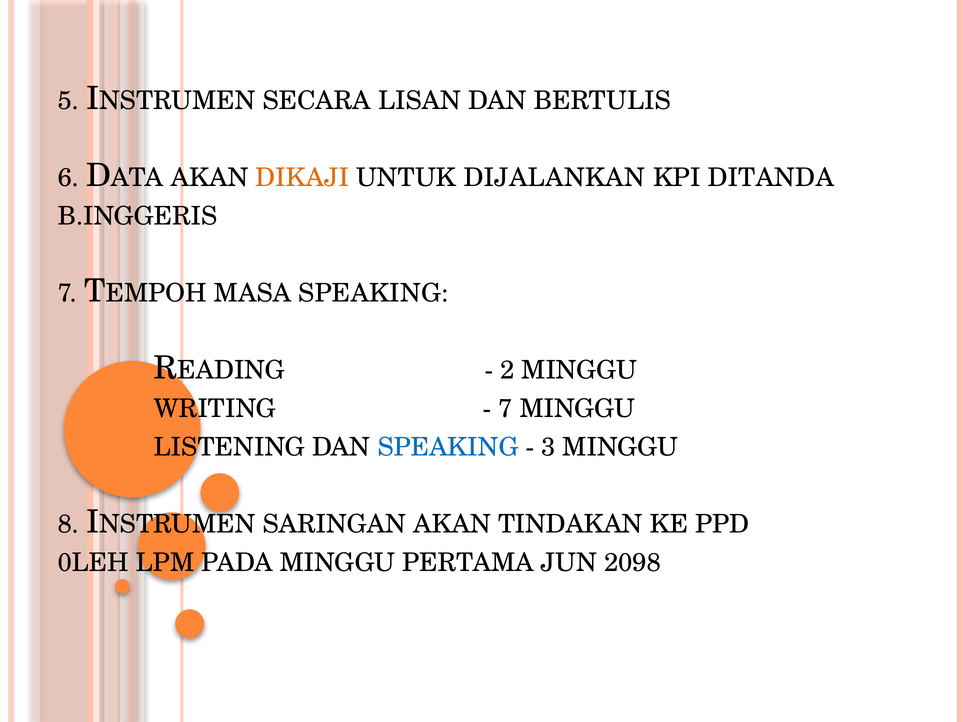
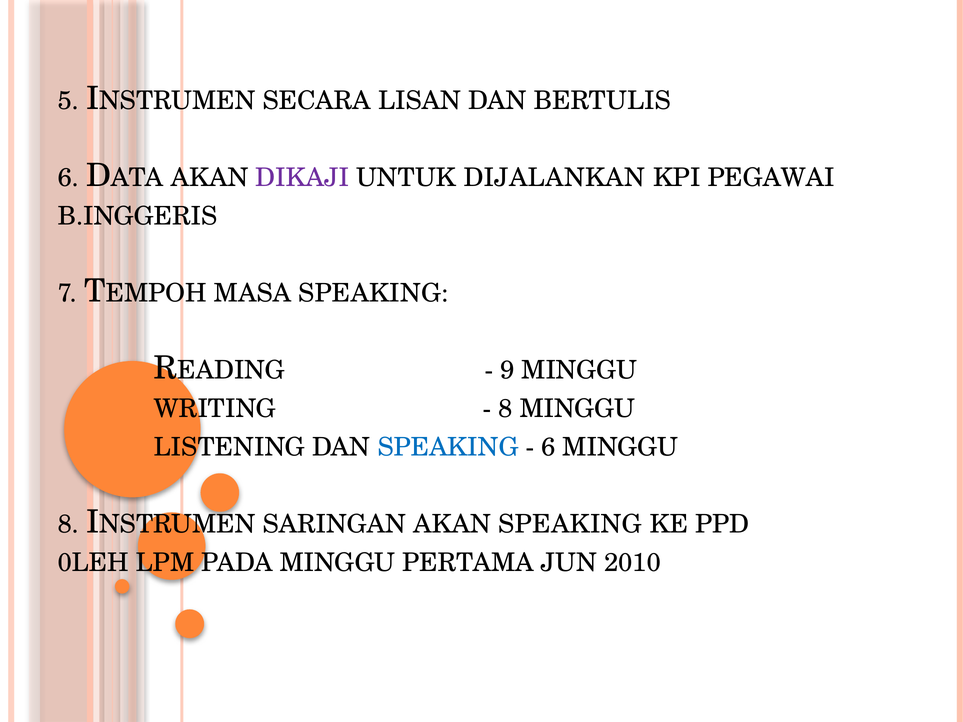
DIKAJI colour: orange -> purple (302, 178)
DITANDA: DITANDA -> PEGAWAI (771, 178)
2: 2 -> 9 (507, 370)
7: 7 -> 8 (505, 409)
3: 3 -> 6 (548, 447)
AKAN TINDAKAN: TINDAKAN -> SPEAKING (570, 524)
2098: 2098 -> 2010 (633, 563)
